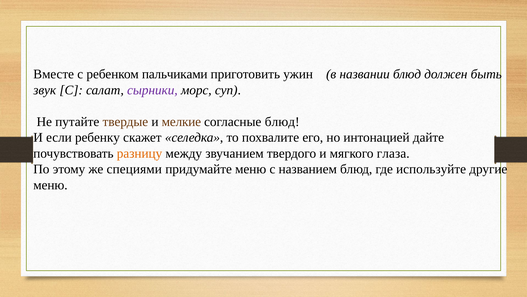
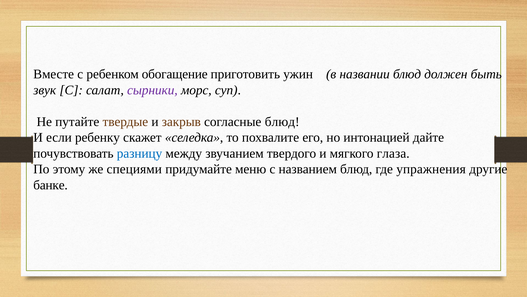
пальчиками: пальчиками -> обогащение (175, 74)
мелкие: мелкие -> закрыв (181, 121)
разницу colour: orange -> blue (140, 153)
используйте: используйте -> упражнения (431, 169)
меню: меню -> банке (51, 185)
